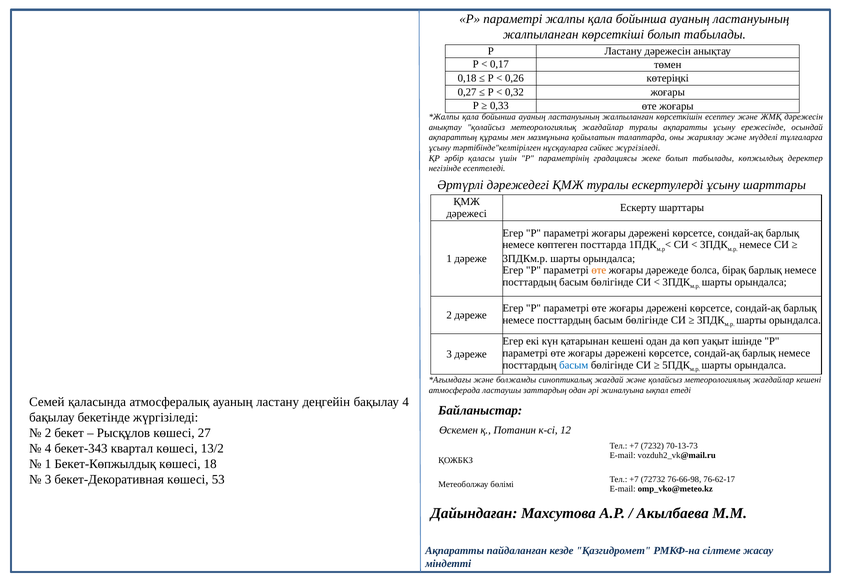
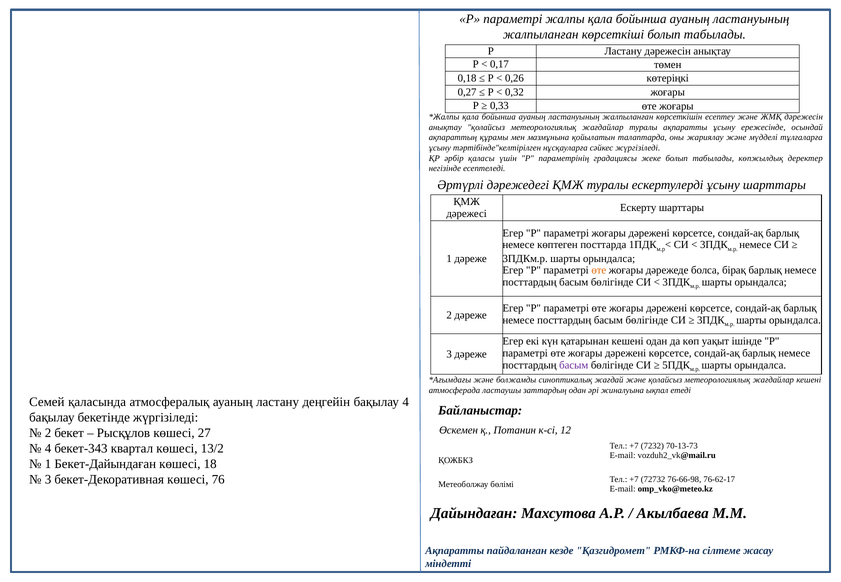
басым colour: blue -> purple (574, 365)
Бекет-Көпжылдық: Бекет-Көпжылдық -> Бекет-Дайындаған (105, 464)
53: 53 -> 76 (218, 480)
